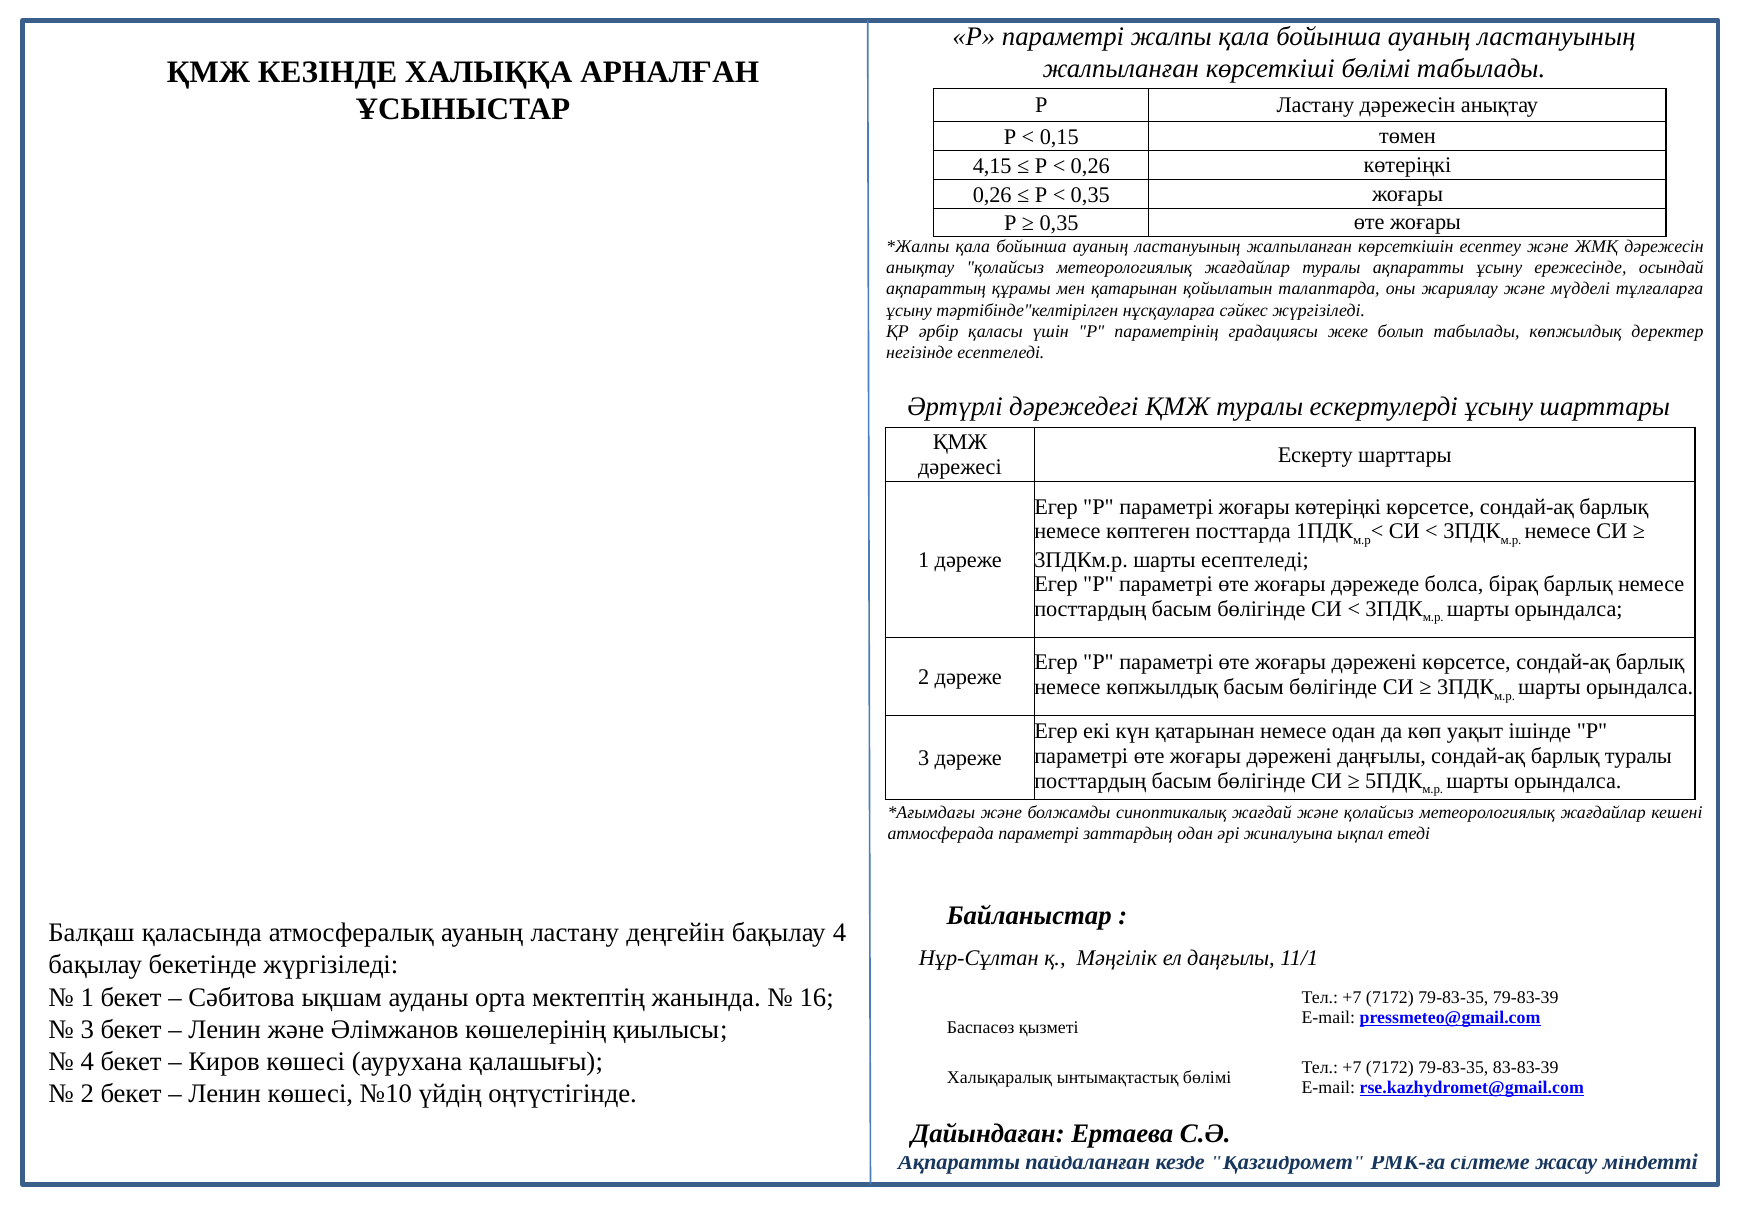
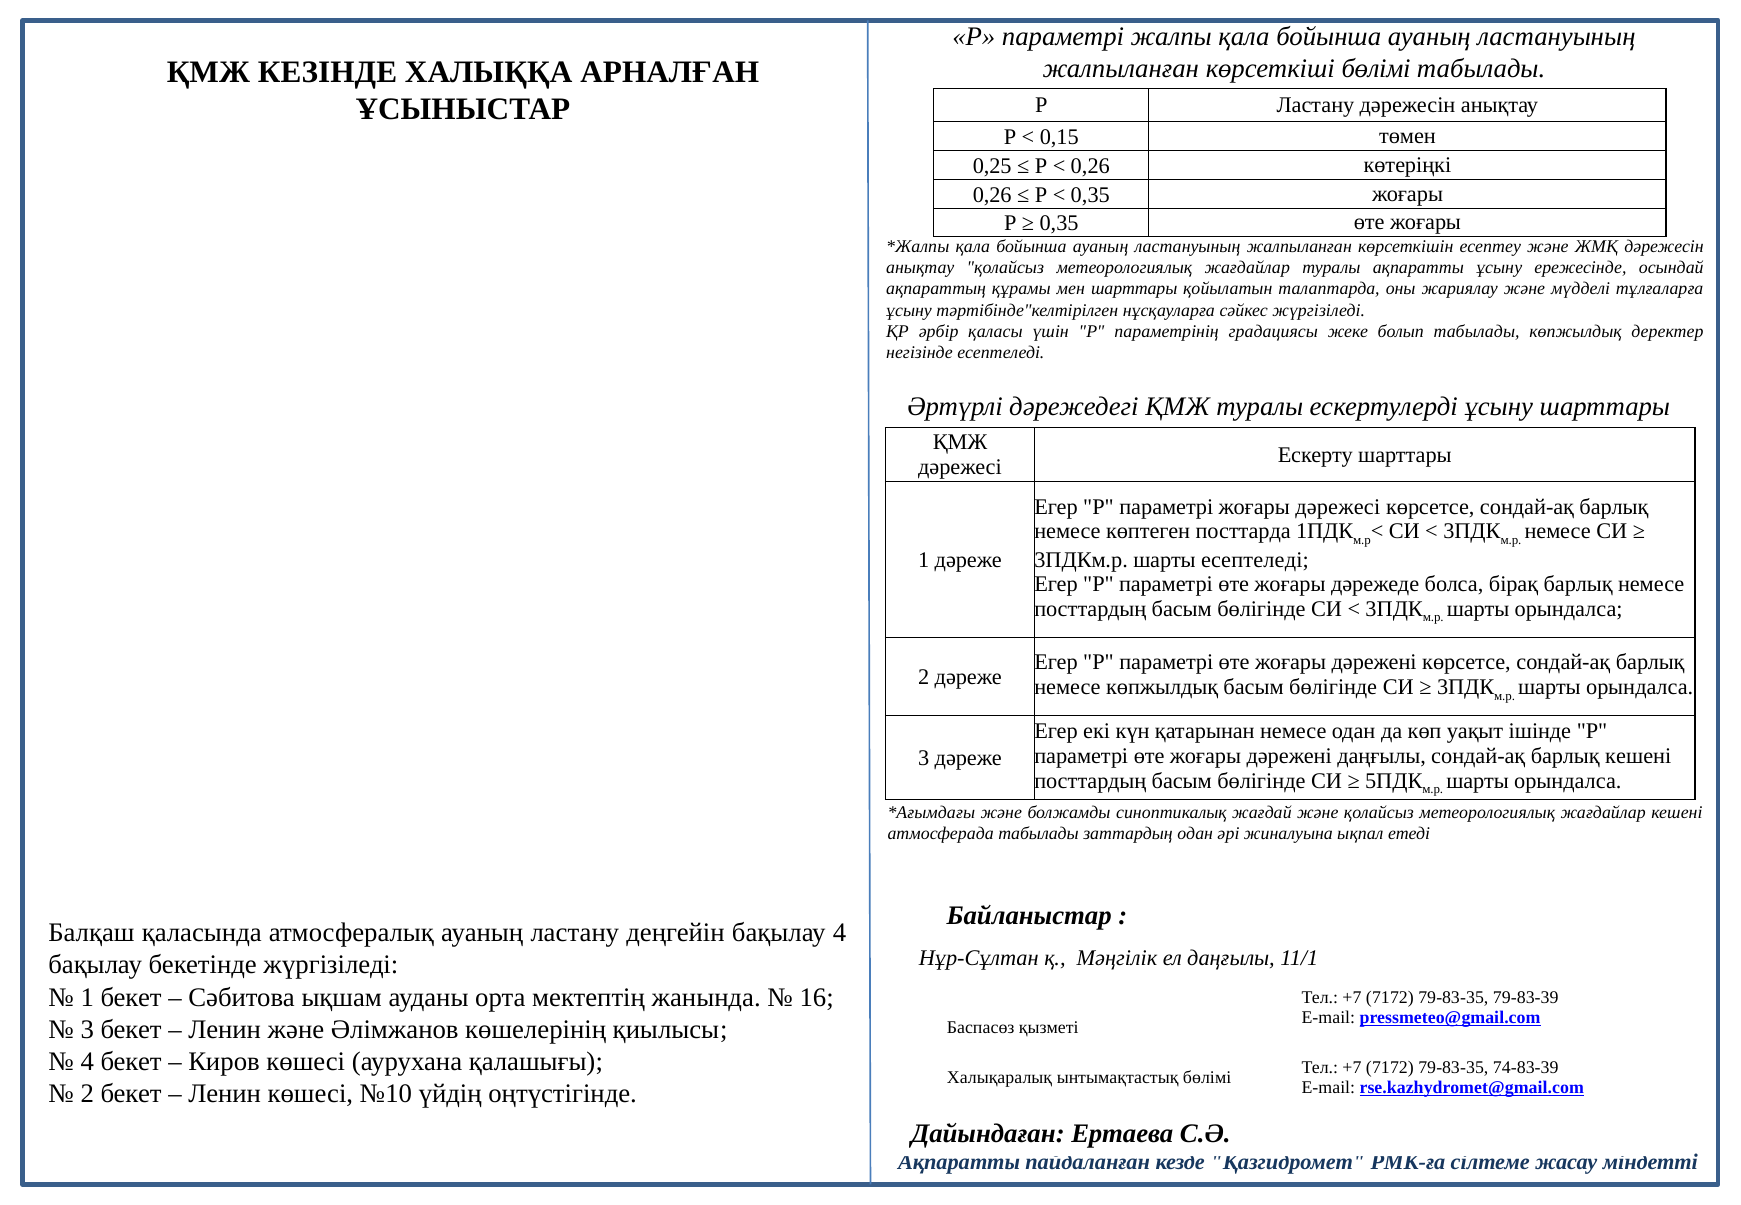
4,15: 4,15 -> 0,25 (992, 166)
мен қатарынан: қатарынан -> шарттары (1134, 289)
жоғары көтеріңкі: көтеріңкі -> дәрежесі (1338, 507)
барлық туралы: туралы -> кешені (1638, 756)
атмосферада параметрі: параметрі -> табылады (1039, 834)
83-83-39: 83-83-39 -> 74-83-39 (1526, 1068)
